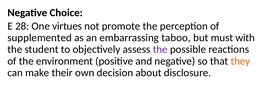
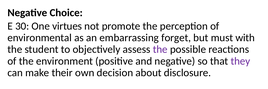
28: 28 -> 30 (22, 26)
supplemented: supplemented -> environmental (40, 38)
taboo: taboo -> forget (176, 38)
they colour: orange -> purple (240, 61)
